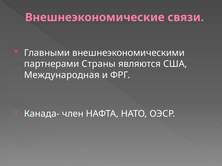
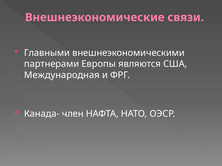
Страны: Страны -> Европы (99, 64)
